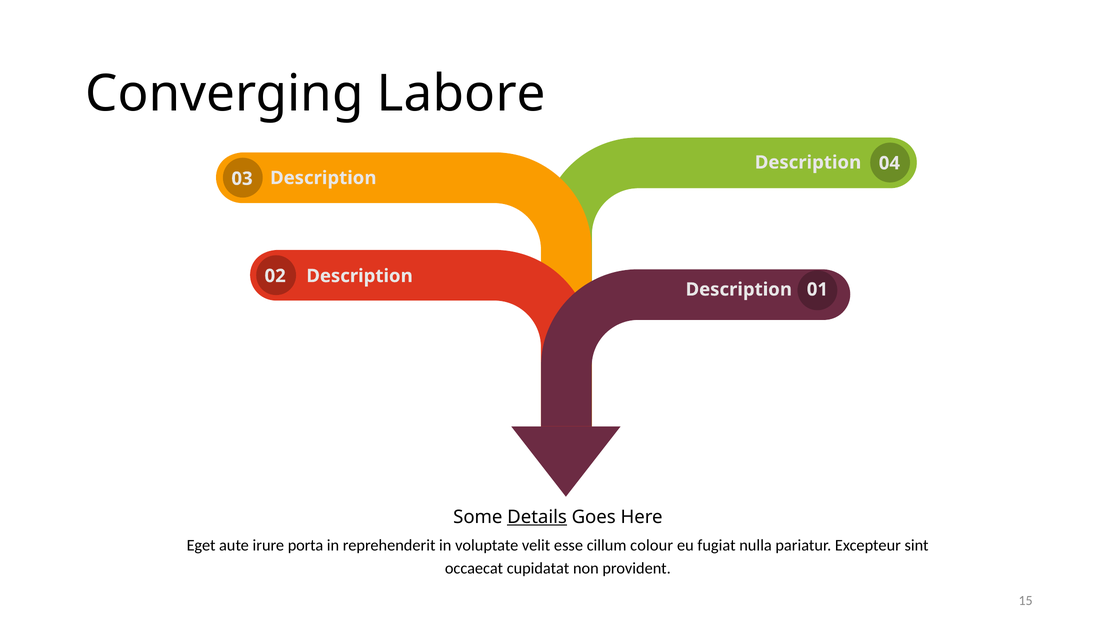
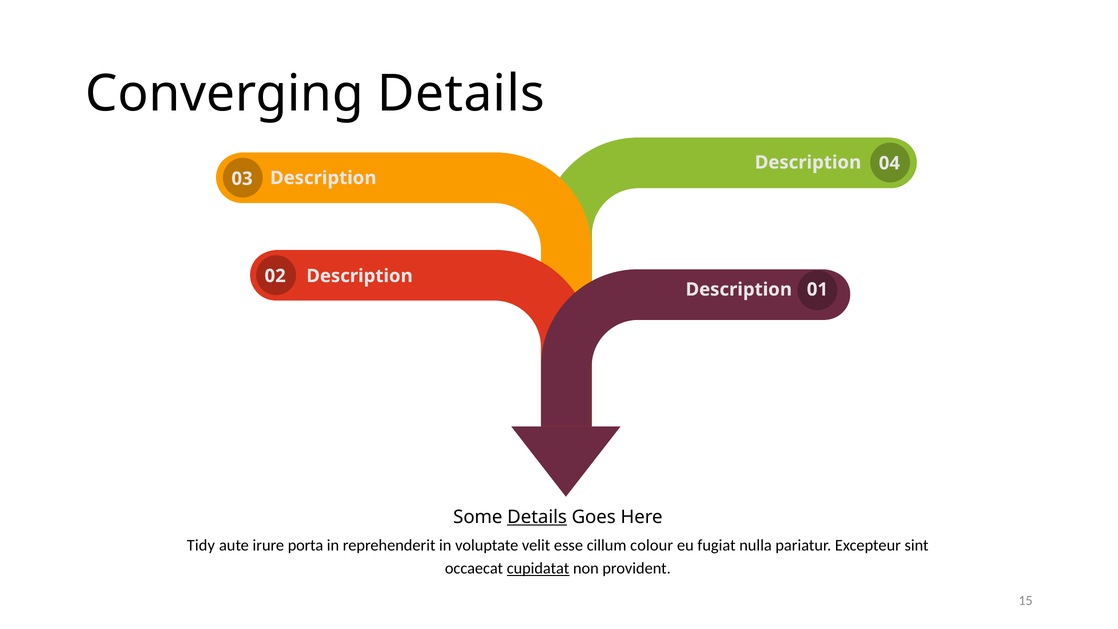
Converging Labore: Labore -> Details (461, 94)
Eget: Eget -> Tidy (201, 545)
cupidatat underline: none -> present (538, 568)
